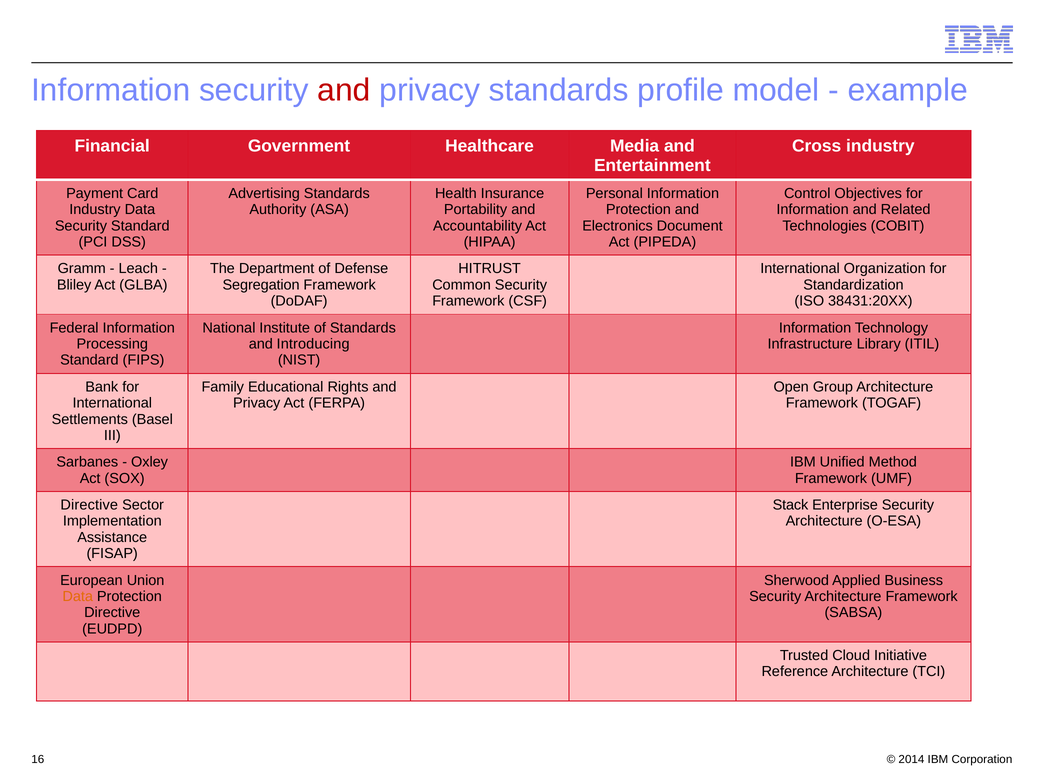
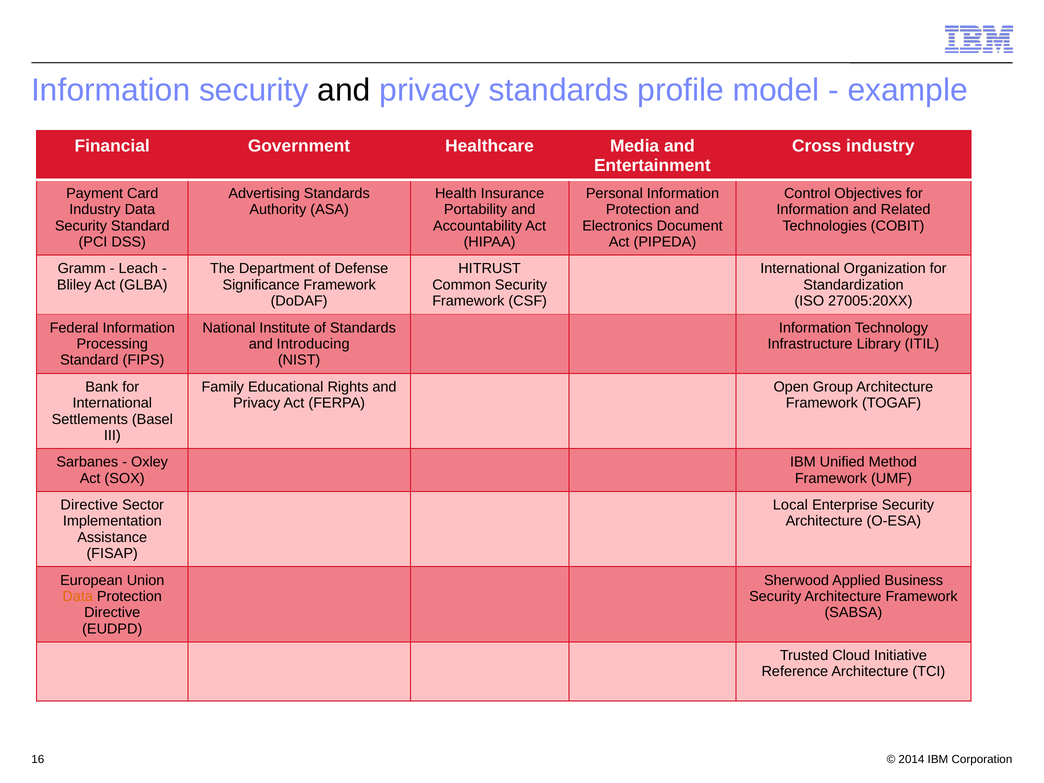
and colour: red -> black (344, 90)
Segregation: Segregation -> Significance (261, 285)
38431:20XX: 38431:20XX -> 27005:20XX (870, 301)
Stack: Stack -> Local (790, 505)
